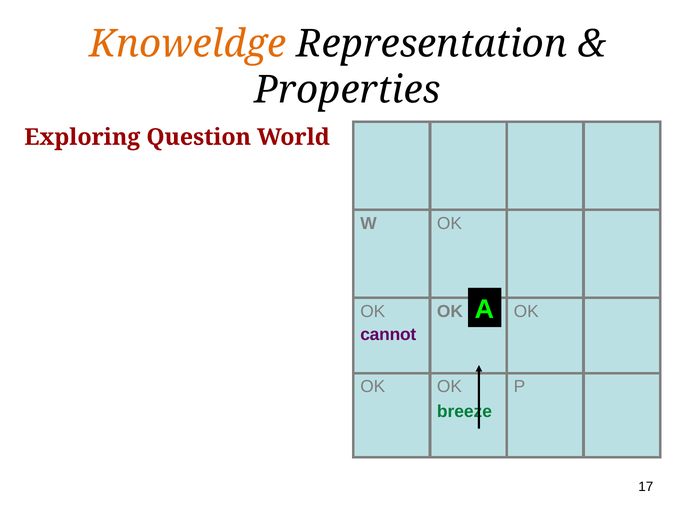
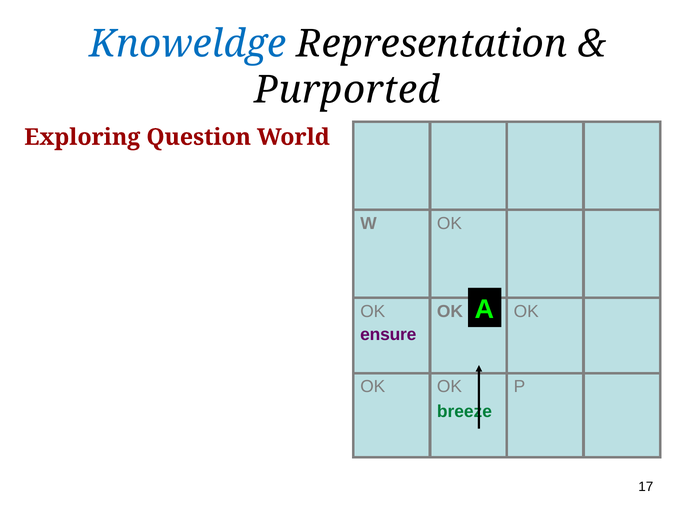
Knoweldge colour: orange -> blue (188, 44)
Properties: Properties -> Purported (347, 90)
cannot: cannot -> ensure (388, 335)
